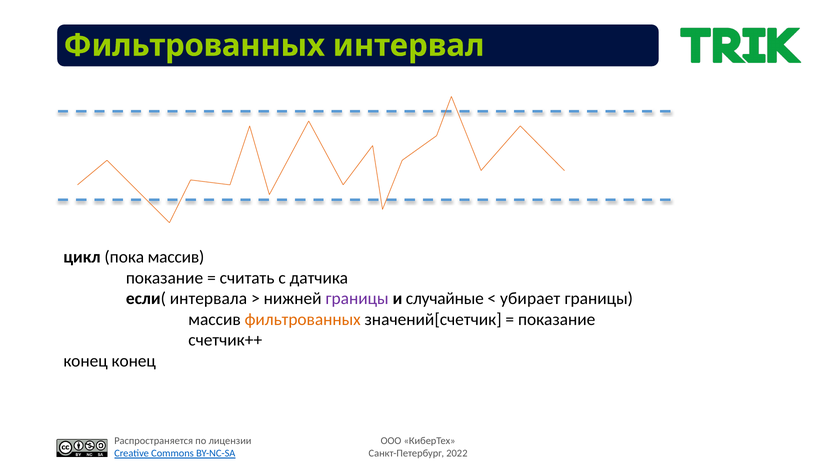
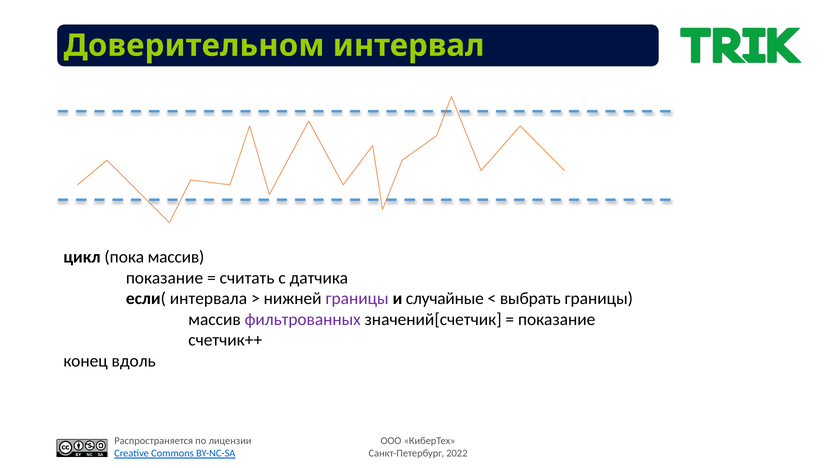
Фильтрованных: Фильтрованных -> Доверительном (194, 46)
убирает: убирает -> выбрать (530, 299)
фильтрованных colour: orange -> purple (303, 320)
конец конец: конец -> вдоль (134, 361)
